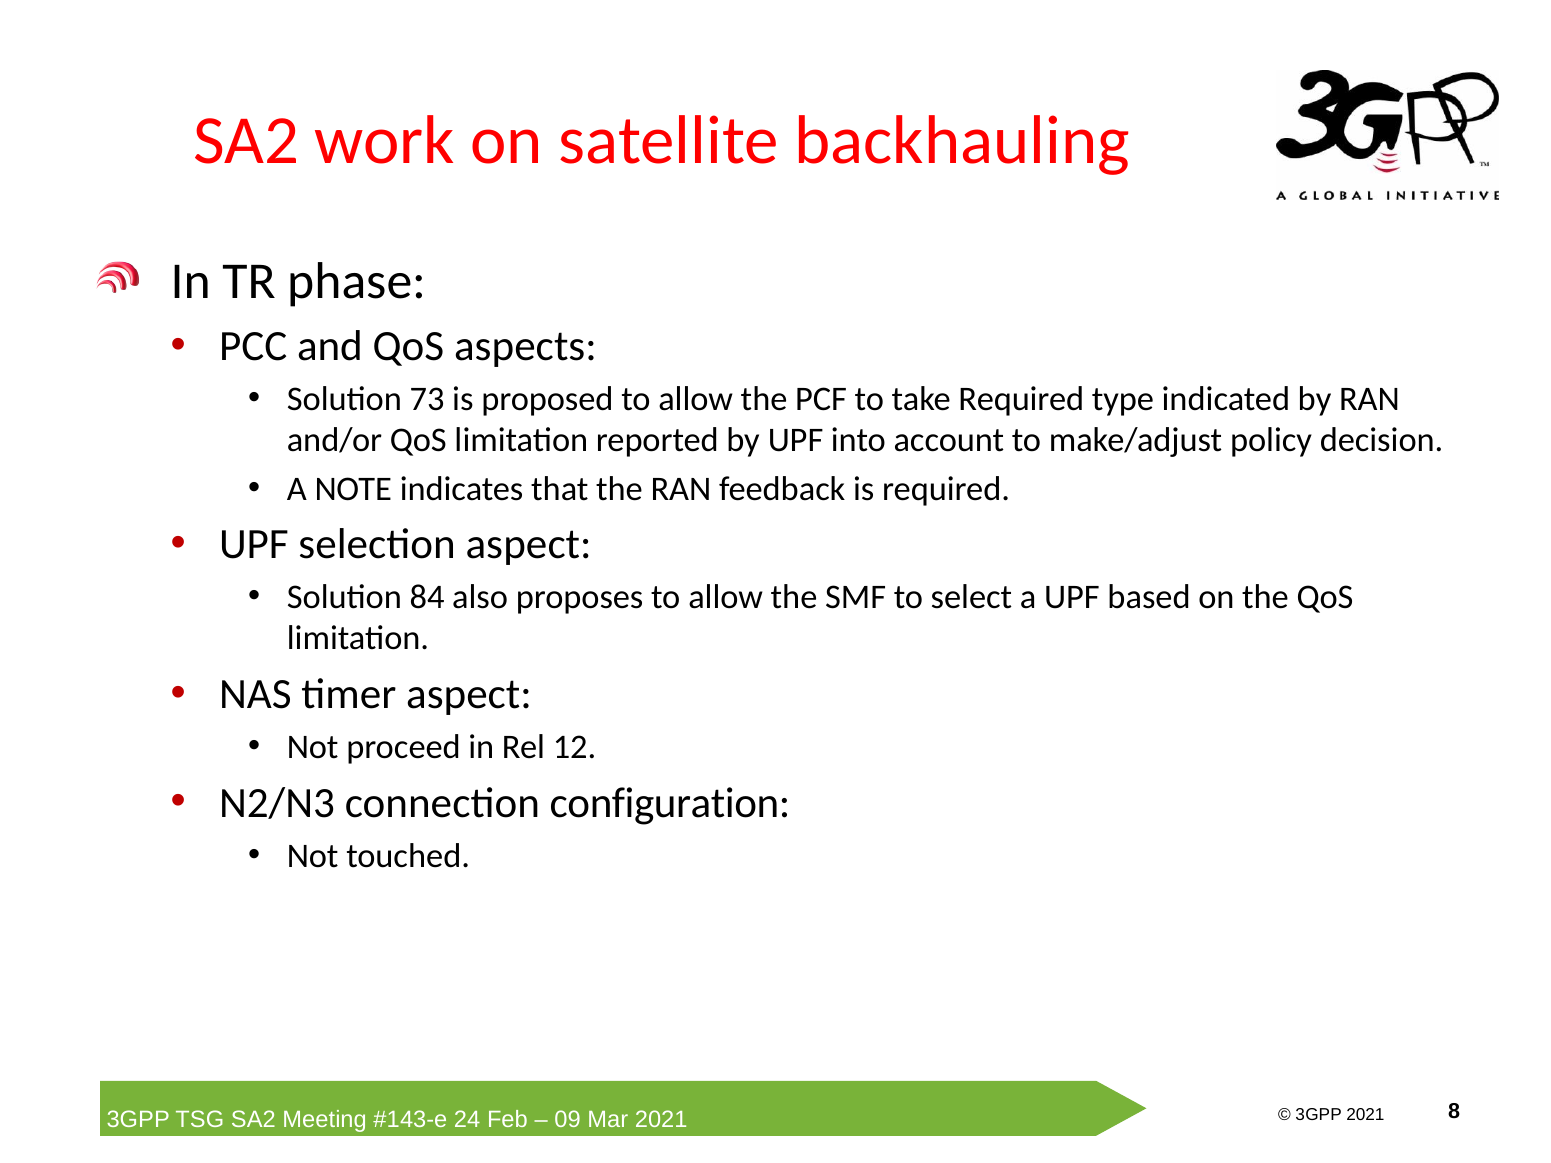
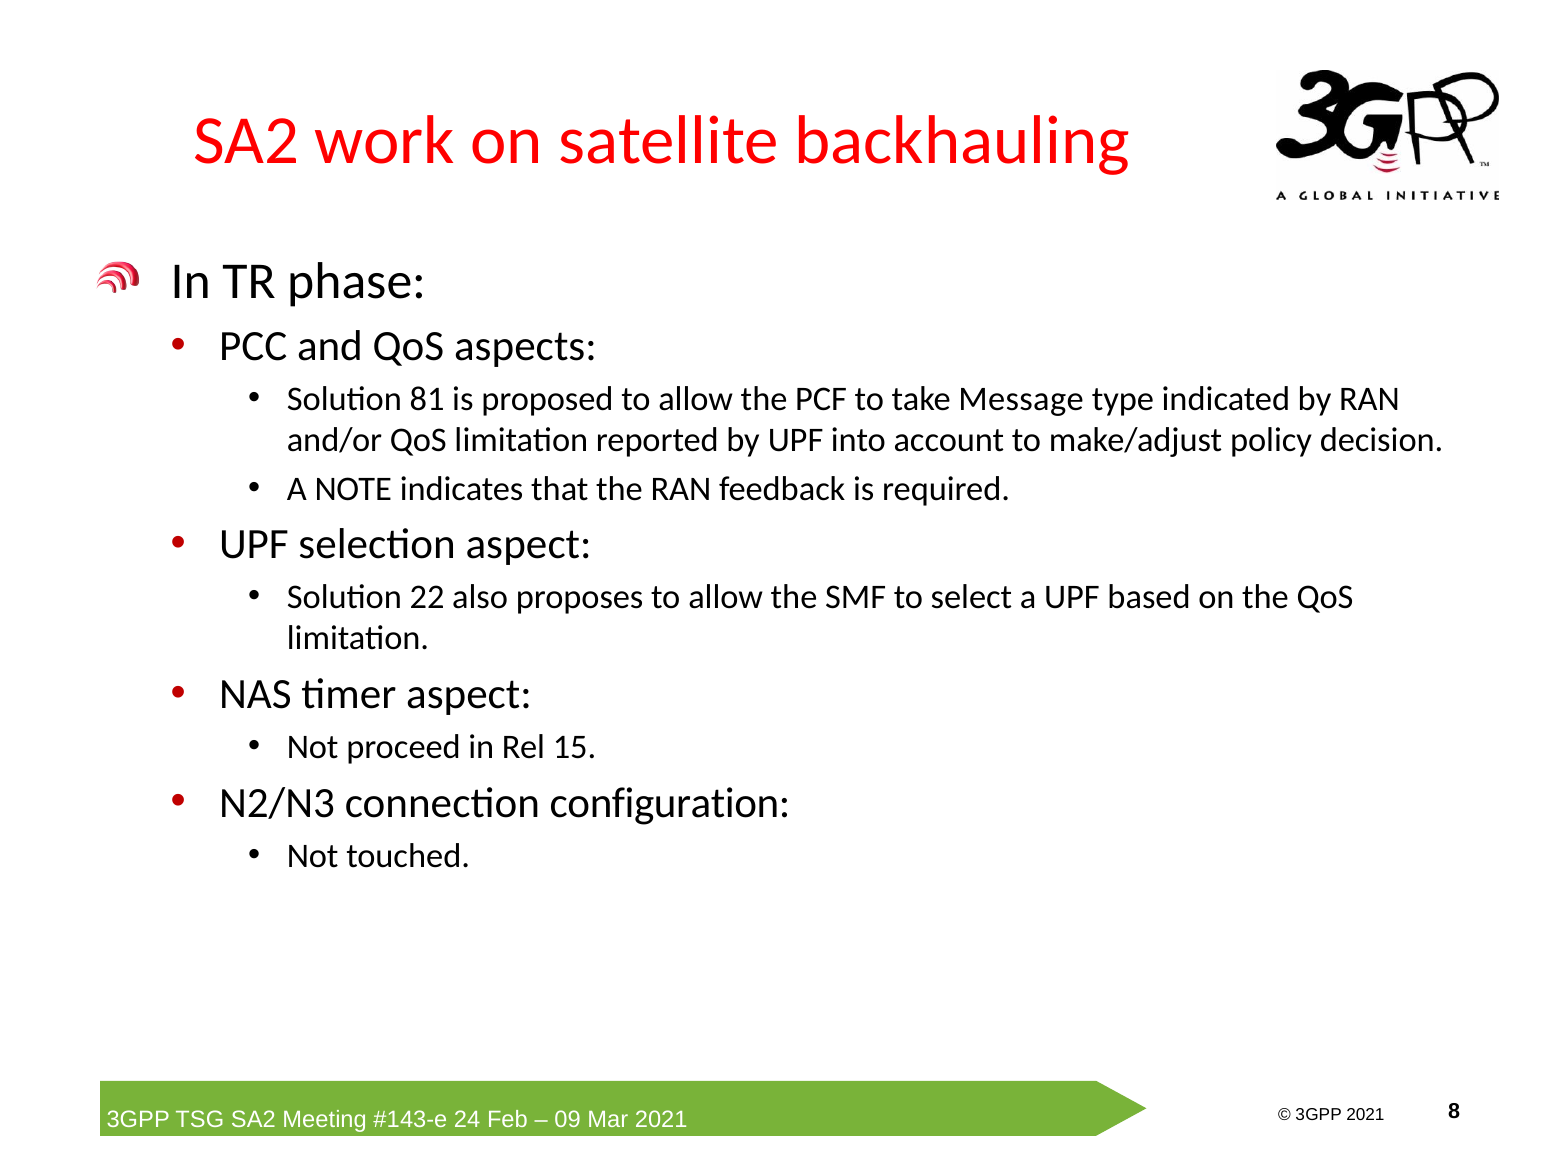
73: 73 -> 81 (427, 399)
take Required: Required -> Message (1021, 399)
84: 84 -> 22 (427, 597)
12: 12 -> 15 (575, 747)
